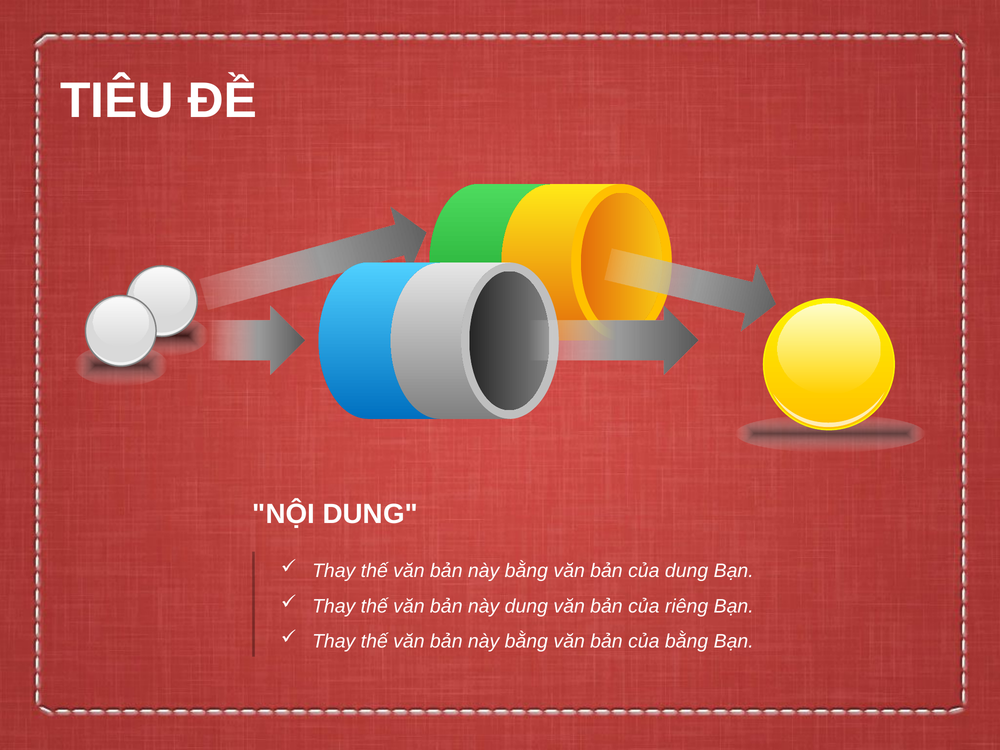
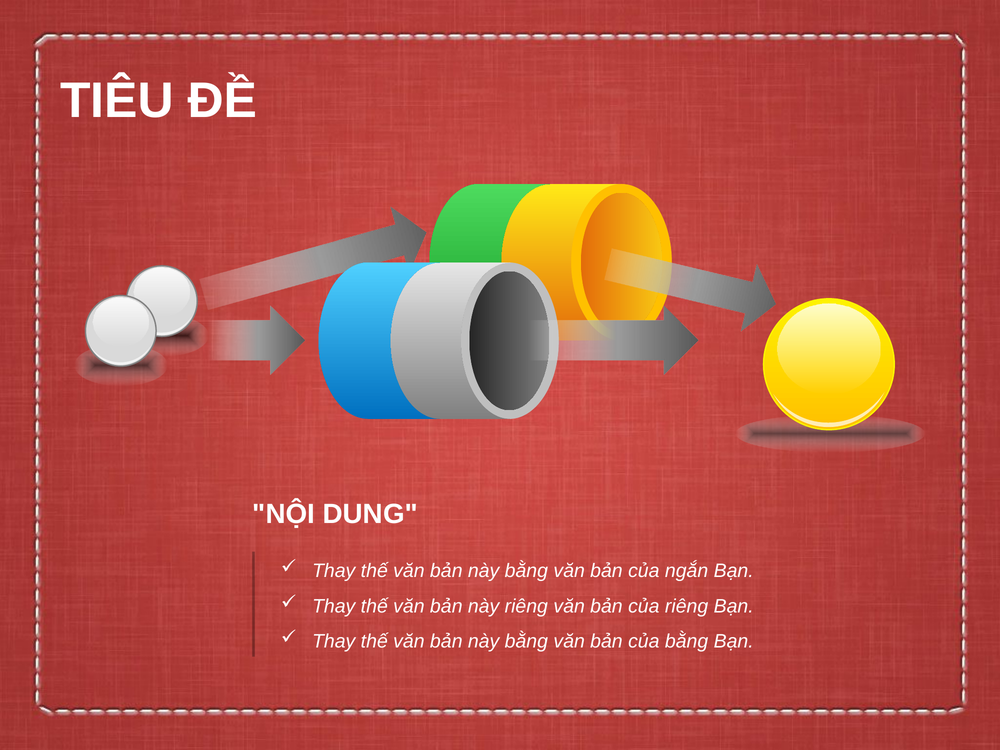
của dung: dung -> ngắn (687, 571)
này dung: dung -> riêng (526, 606)
